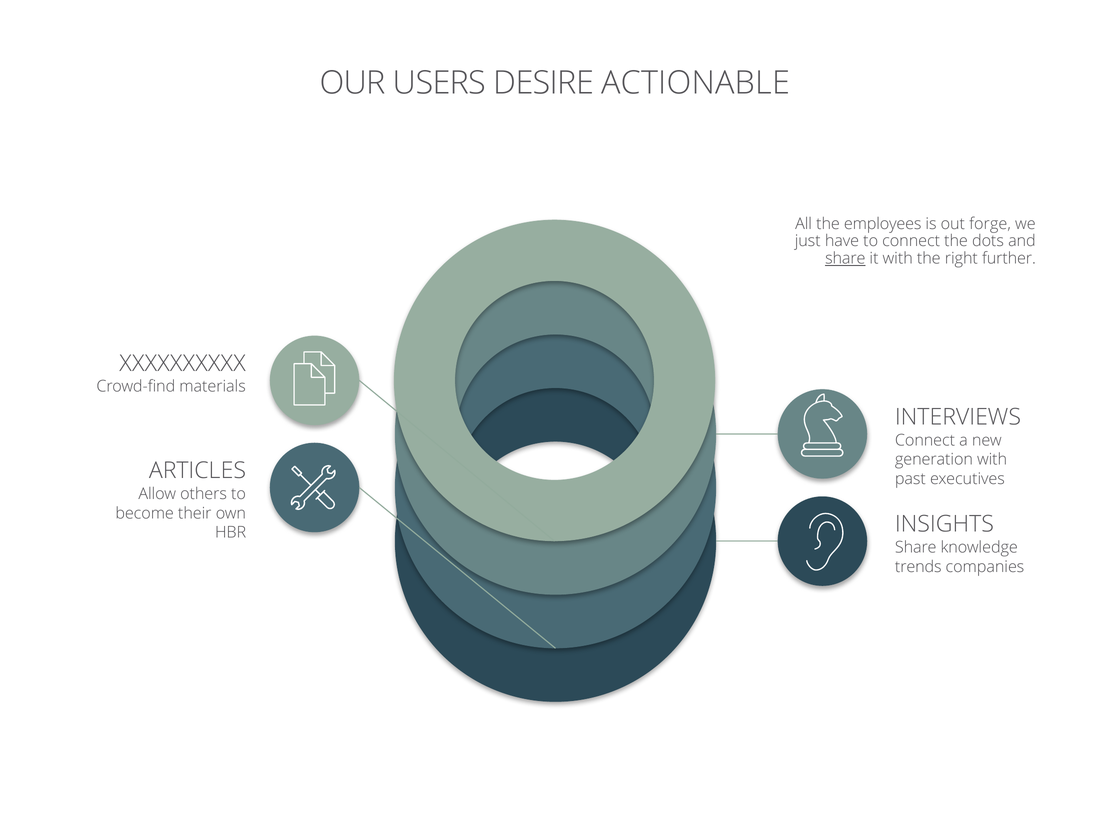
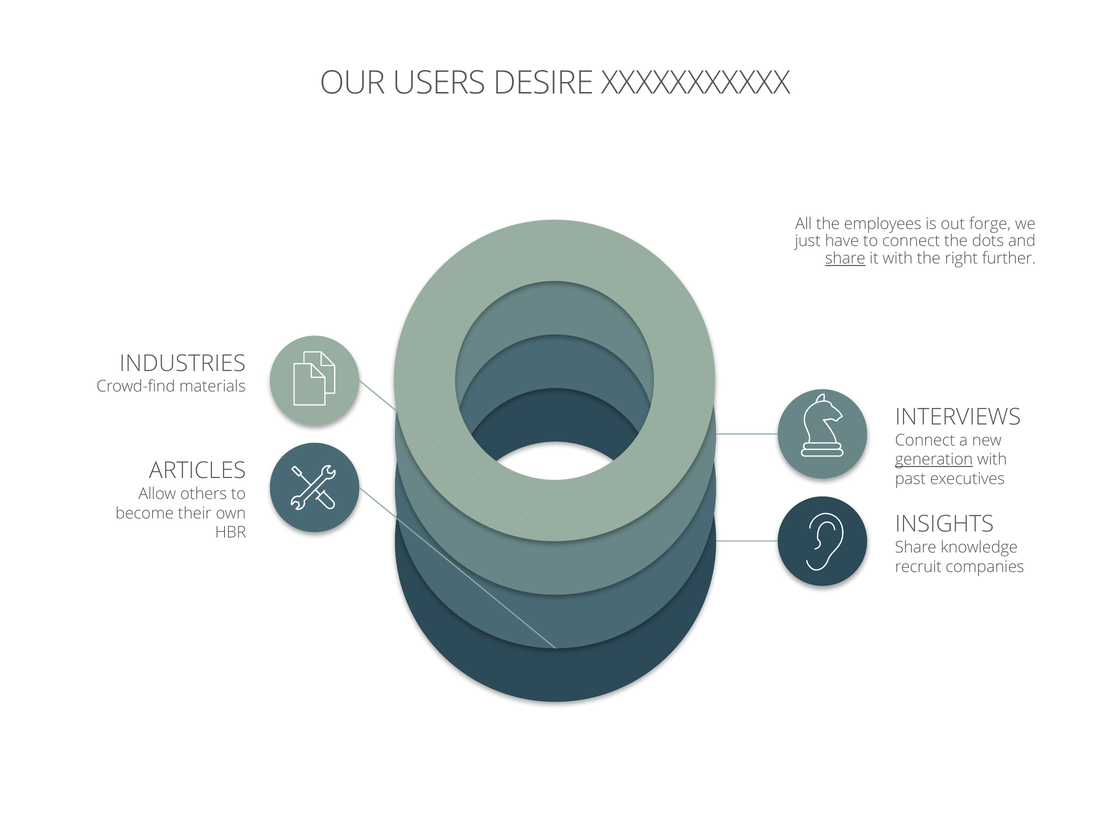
ACTIONABLE: ACTIONABLE -> XXXXXXXXXXX (696, 83)
XXXXXXXXXX: XXXXXXXXXX -> INDUSTRIES (183, 363)
generation underline: none -> present (934, 459)
trends: trends -> recruit (918, 566)
